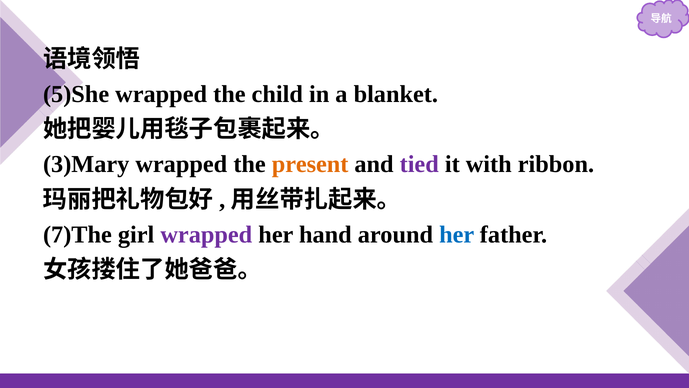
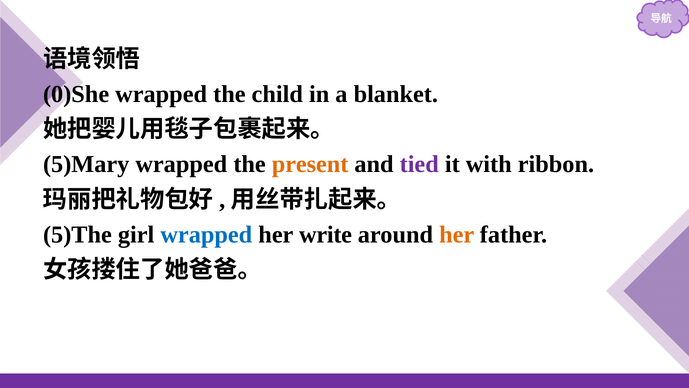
5)She: 5)She -> 0)She (76, 94)
3)Mary: 3)Mary -> 5)Mary (86, 164)
7)The: 7)The -> 5)The (77, 234)
wrapped colour: purple -> blue (206, 234)
hand: hand -> write (326, 234)
her colour: blue -> orange (457, 234)
